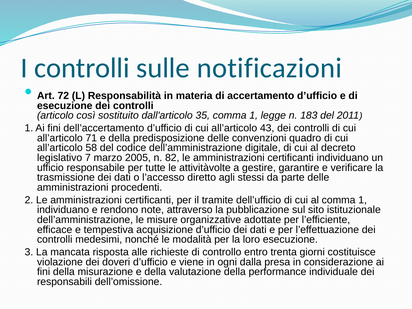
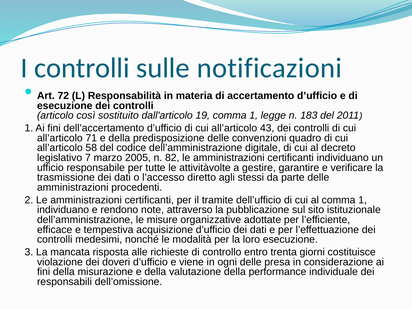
35: 35 -> 19 (203, 116)
ogni dalla: dalla -> delle (251, 262)
